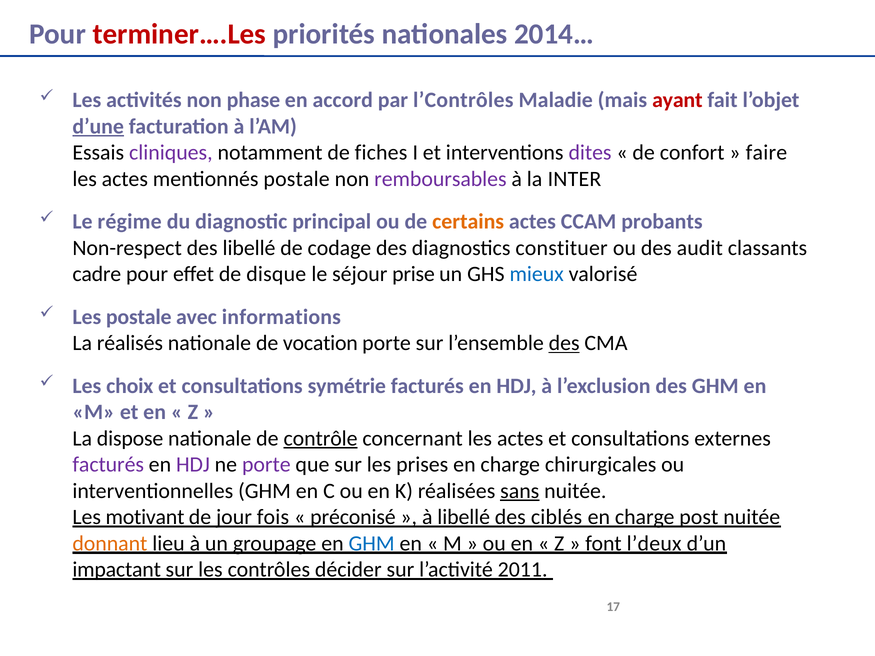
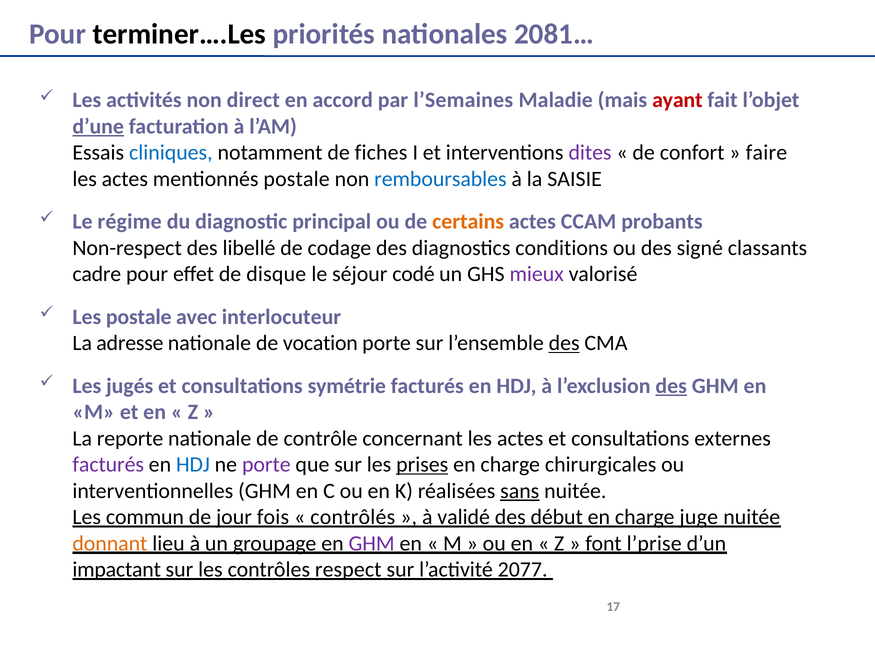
terminer….Les colour: red -> black (179, 34)
2014…: 2014… -> 2081… (554, 34)
phase: phase -> direct (253, 100)
l’Contrôles: l’Contrôles -> l’Semaines (463, 100)
cliniques colour: purple -> blue (171, 153)
remboursables colour: purple -> blue (440, 179)
INTER: INTER -> SAISIE (575, 179)
constituer: constituer -> conditions (562, 248)
audit: audit -> signé (700, 248)
prise: prise -> codé (413, 274)
mieux colour: blue -> purple (537, 274)
informations: informations -> interlocuteur (281, 317)
réalisés: réalisés -> adresse (130, 343)
choix: choix -> jugés (130, 386)
des underline: none -> present (671, 386)
dispose: dispose -> reporte (130, 439)
contrôle underline: present -> none (321, 439)
HDJ colour: purple -> blue (193, 465)
prises underline: none -> present (422, 465)
motivant: motivant -> commun (145, 517)
préconisé: préconisé -> contrôlés (353, 517)
à libellé: libellé -> validé (464, 517)
ciblés: ciblés -> début (557, 517)
post: post -> juge (699, 517)
GHM colour: blue -> purple (372, 544)
l’deux: l’deux -> l’prise (654, 544)
décider: décider -> respect (348, 570)
2011: 2011 -> 2077 (523, 570)
